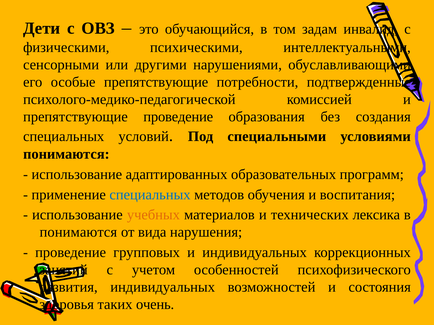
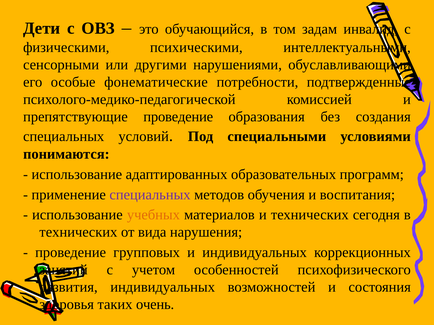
особые препятствующие: препятствующие -> фонематические (156, 82)
специальных colour: blue -> purple (150, 195)
лексика: лексика -> сегодня (376, 215)
понимаются: понимаются -> технических (78, 233)
